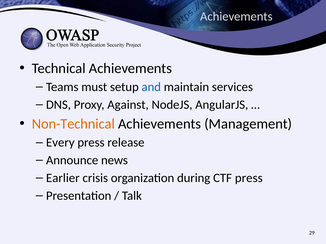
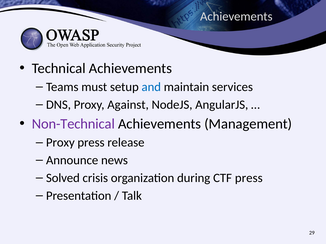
Non-Technical colour: orange -> purple (73, 124)
Every: Every -> Proxy (60, 143)
Earlier: Earlier -> Solved (63, 178)
